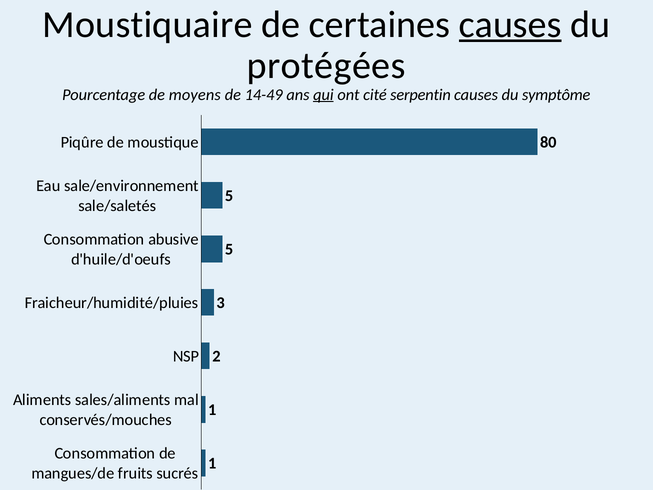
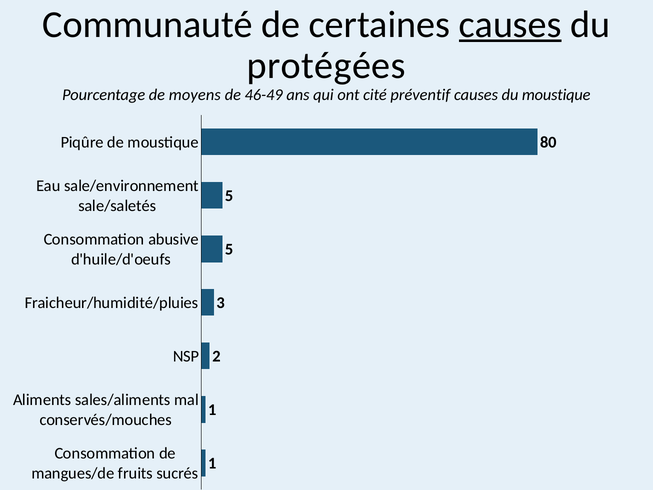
Moustiquaire: Moustiquaire -> Communauté (148, 24)
14-49: 14-49 -> 46-49 (264, 95)
qui underline: present -> none (323, 95)
serpentin: serpentin -> préventif (420, 95)
du symptôme: symptôme -> moustique (556, 95)
